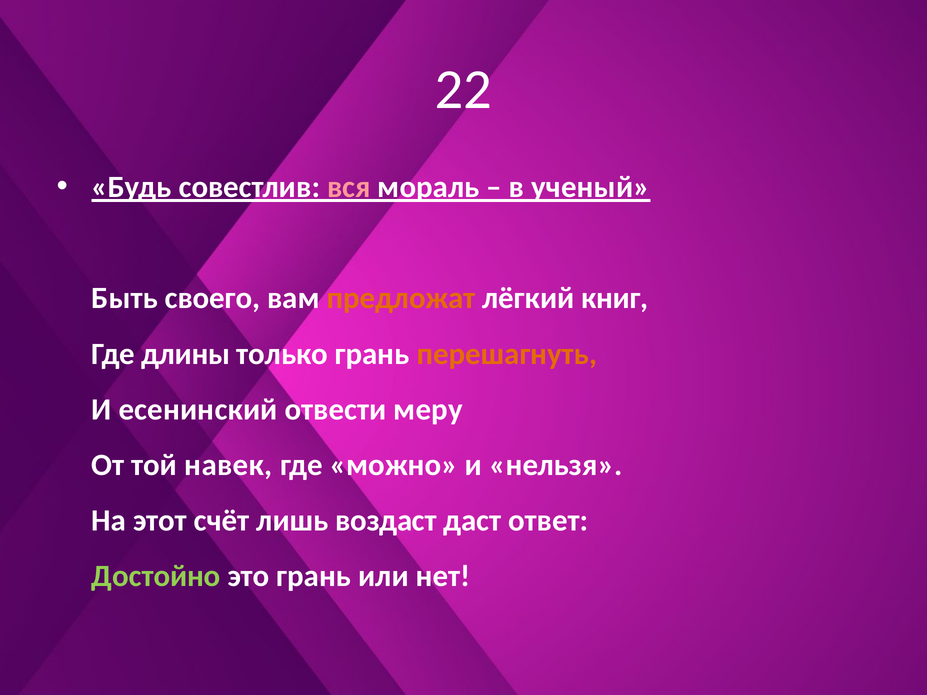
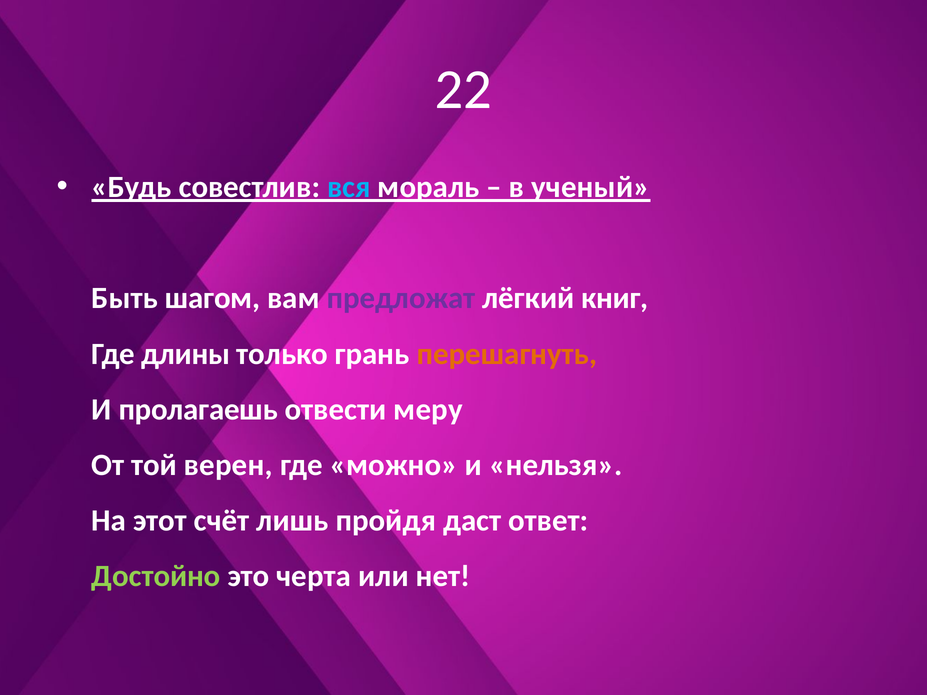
вся colour: pink -> light blue (349, 187)
своего: своего -> шагом (213, 298)
предложат colour: orange -> purple (401, 298)
есенинский: есенинский -> пролагаешь (198, 410)
навек: навек -> верен (228, 465)
воздаст: воздаст -> пройдя (386, 521)
это грань: грань -> черта (314, 576)
